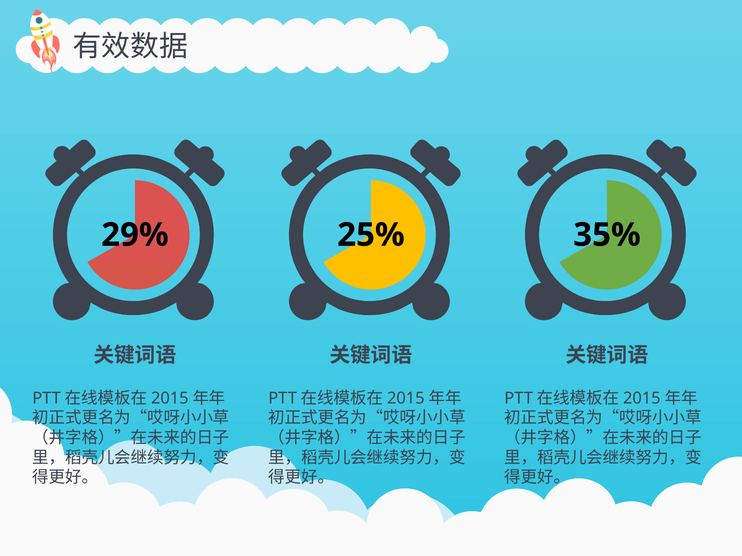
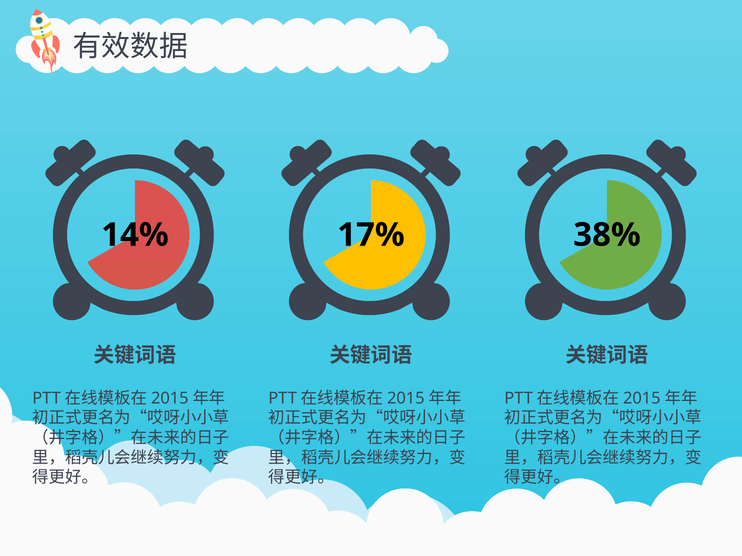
29%: 29% -> 14% (135, 235)
25%: 25% -> 17% (371, 235)
35%: 35% -> 38% (607, 235)
